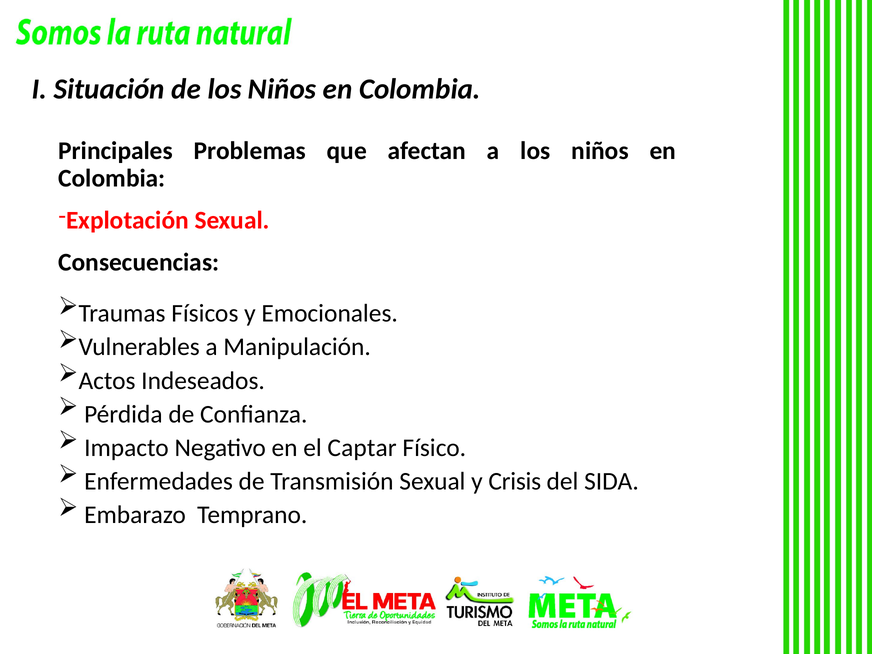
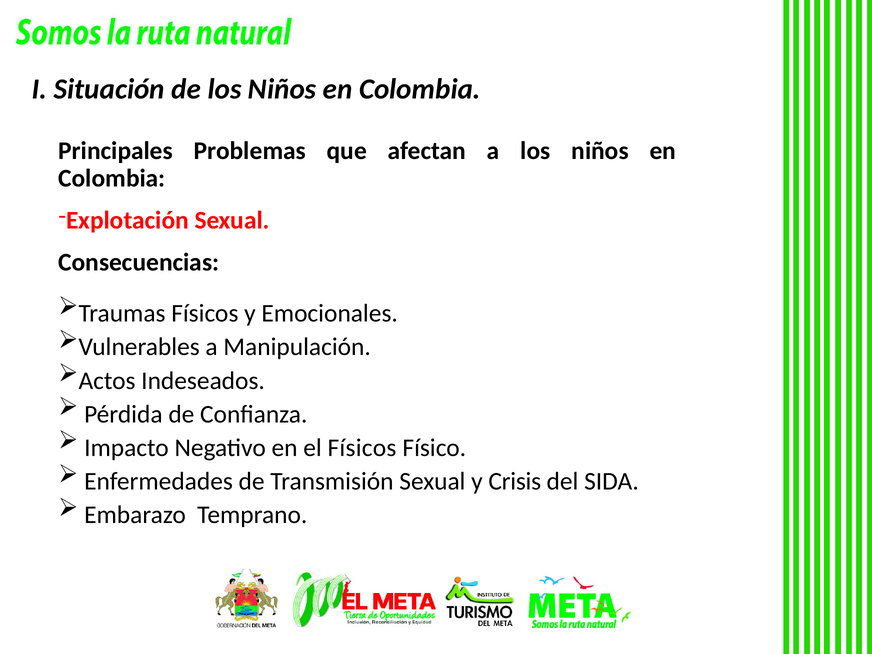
el Captar: Captar -> Físicos (362, 448)
